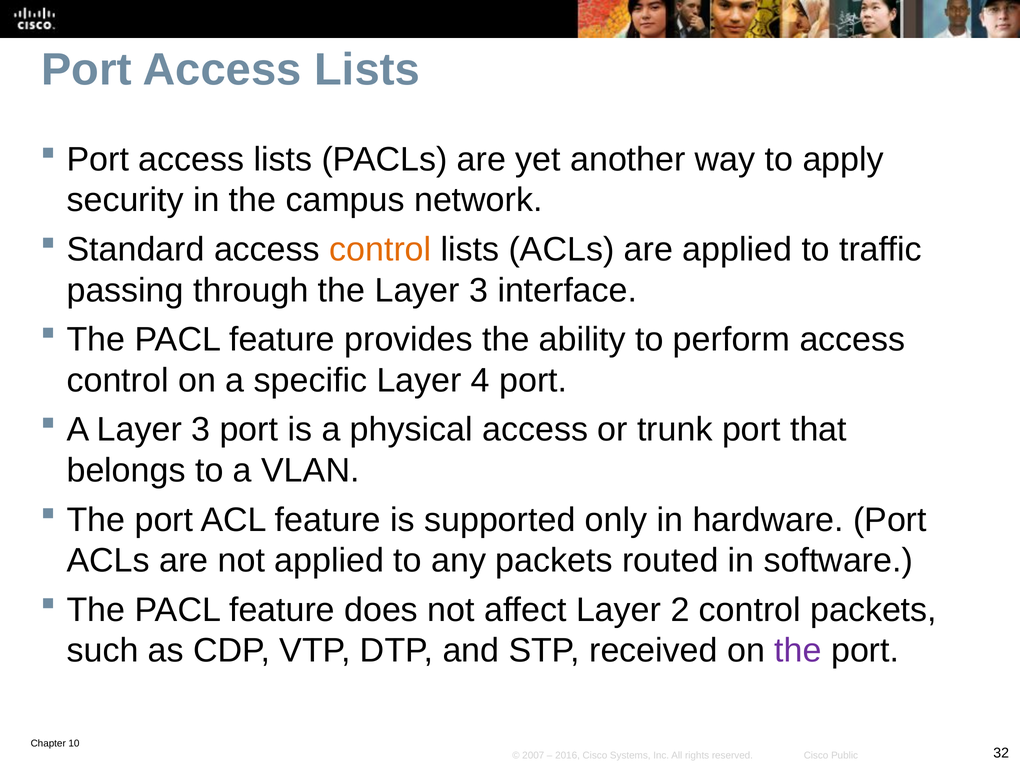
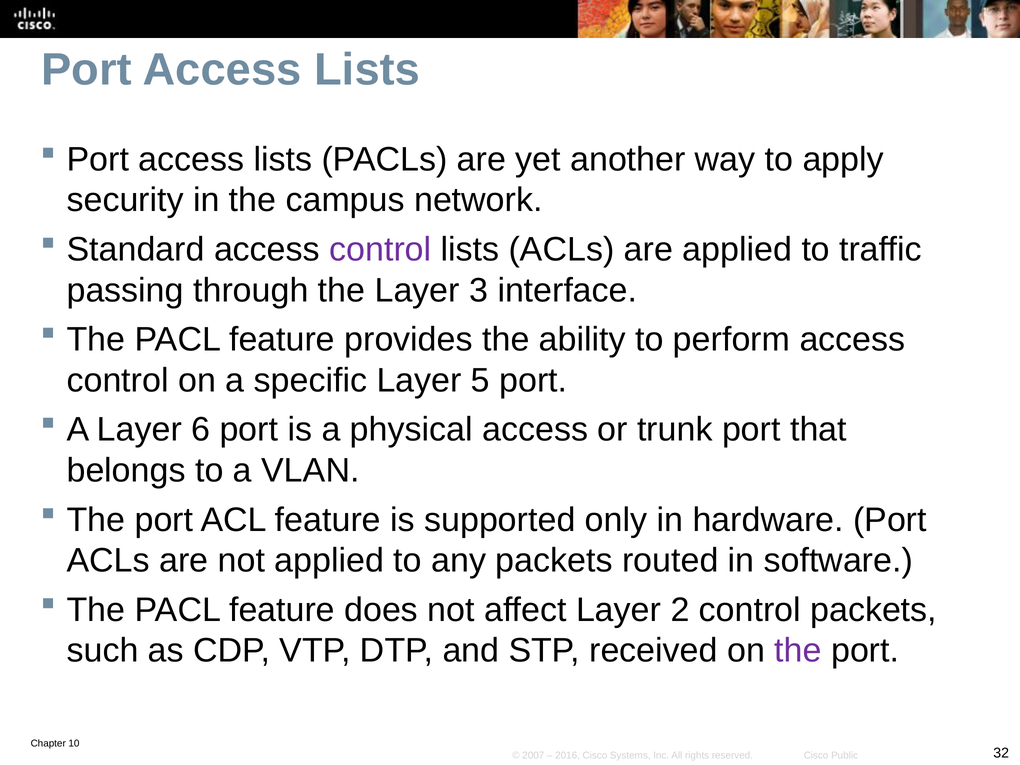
control colour: orange -> purple (380, 249)
4: 4 -> 5 (480, 380)
A Layer 3: 3 -> 6 (201, 430)
